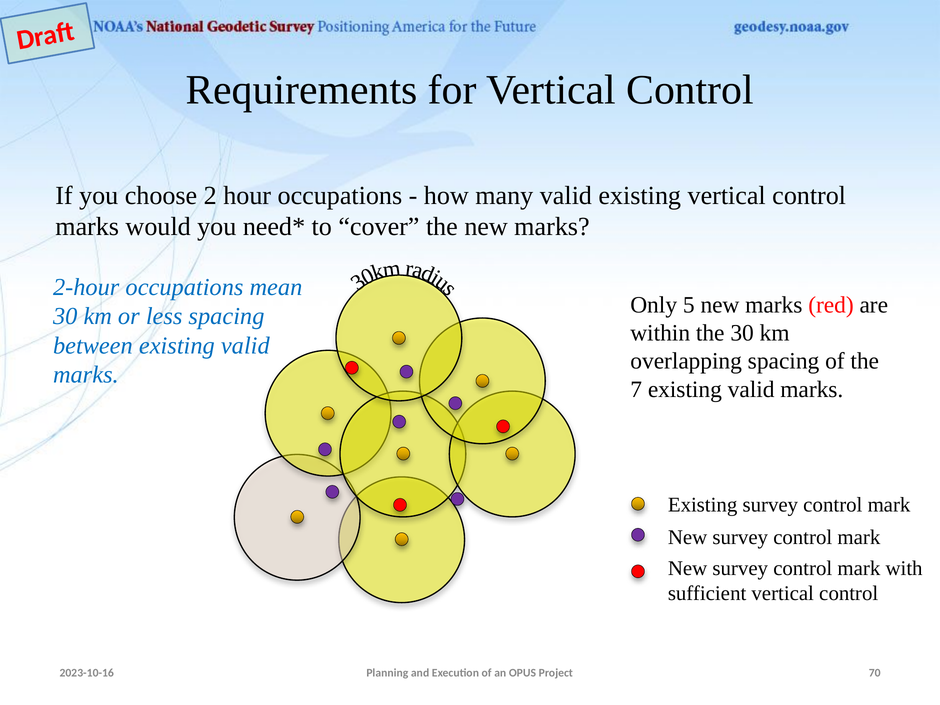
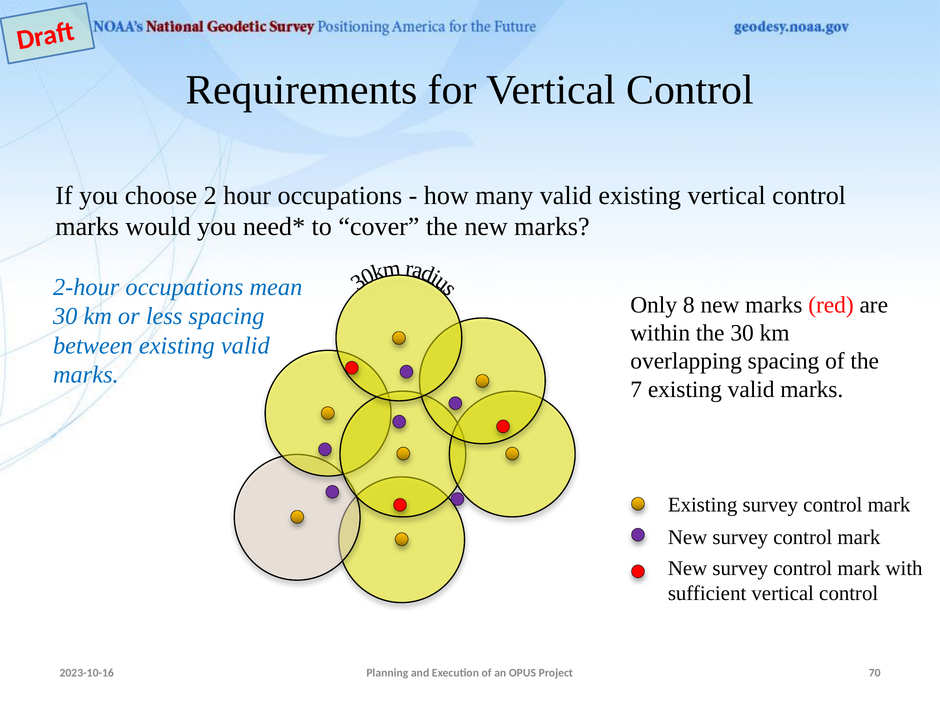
5: 5 -> 8 (689, 305)
